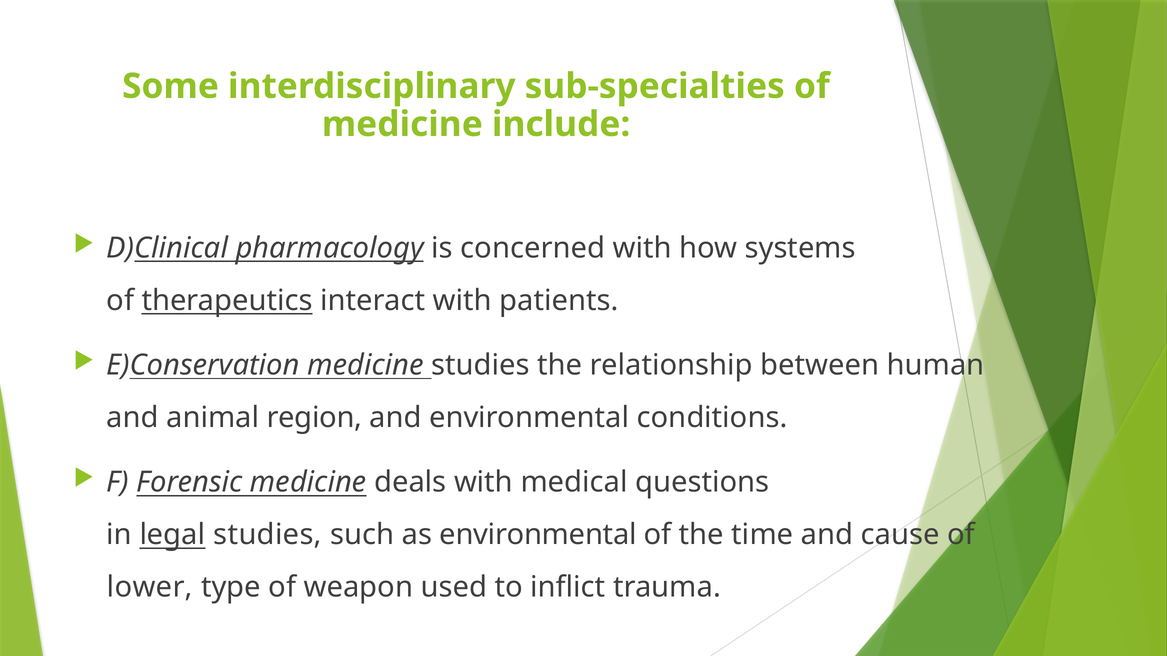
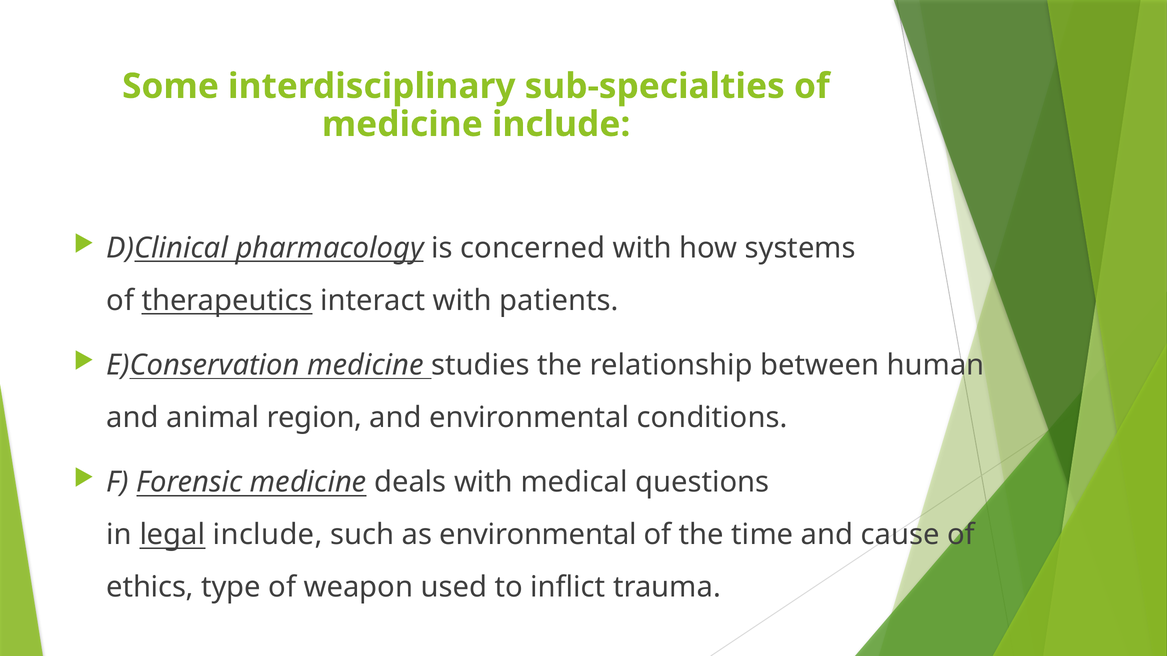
legal studies: studies -> include (268, 535)
lower: lower -> ethics (150, 588)
